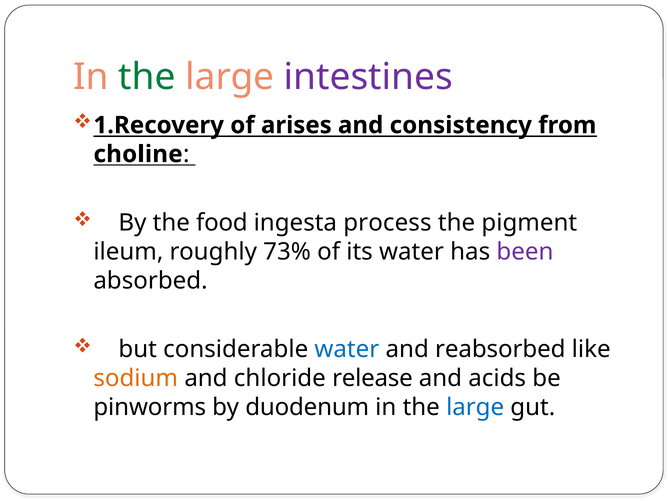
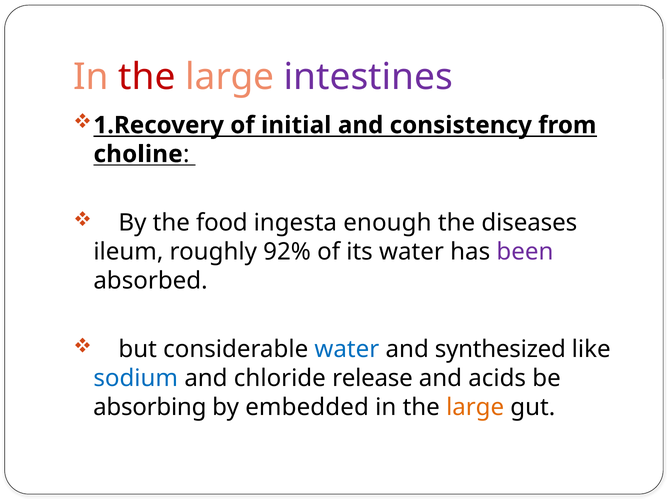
the colour: green -> red (147, 77)
arises: arises -> initial (296, 125)
process: process -> enough (387, 223)
pigment: pigment -> diseases (529, 223)
73%: 73% -> 92% (287, 252)
reabsorbed: reabsorbed -> synthesized (500, 349)
sodium colour: orange -> blue (136, 378)
pinworms: pinworms -> absorbing (150, 407)
duodenum: duodenum -> embedded (307, 407)
large colour: blue -> orange (475, 407)
